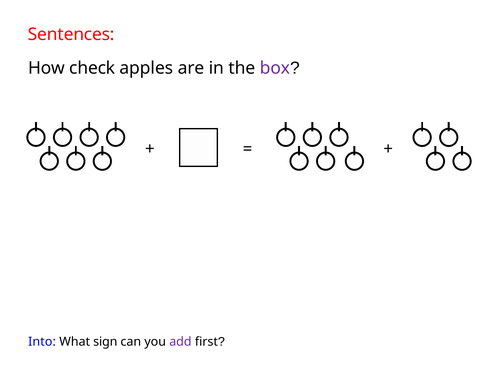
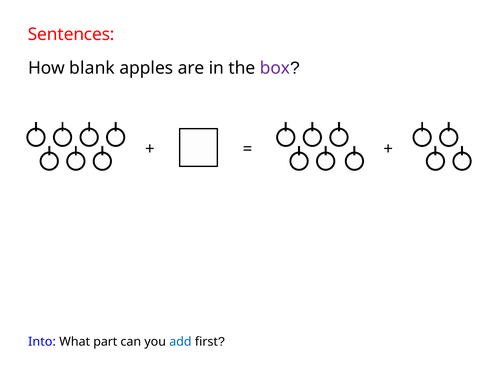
check: check -> blank (92, 68)
sign: sign -> part (105, 342)
add colour: purple -> blue (180, 342)
